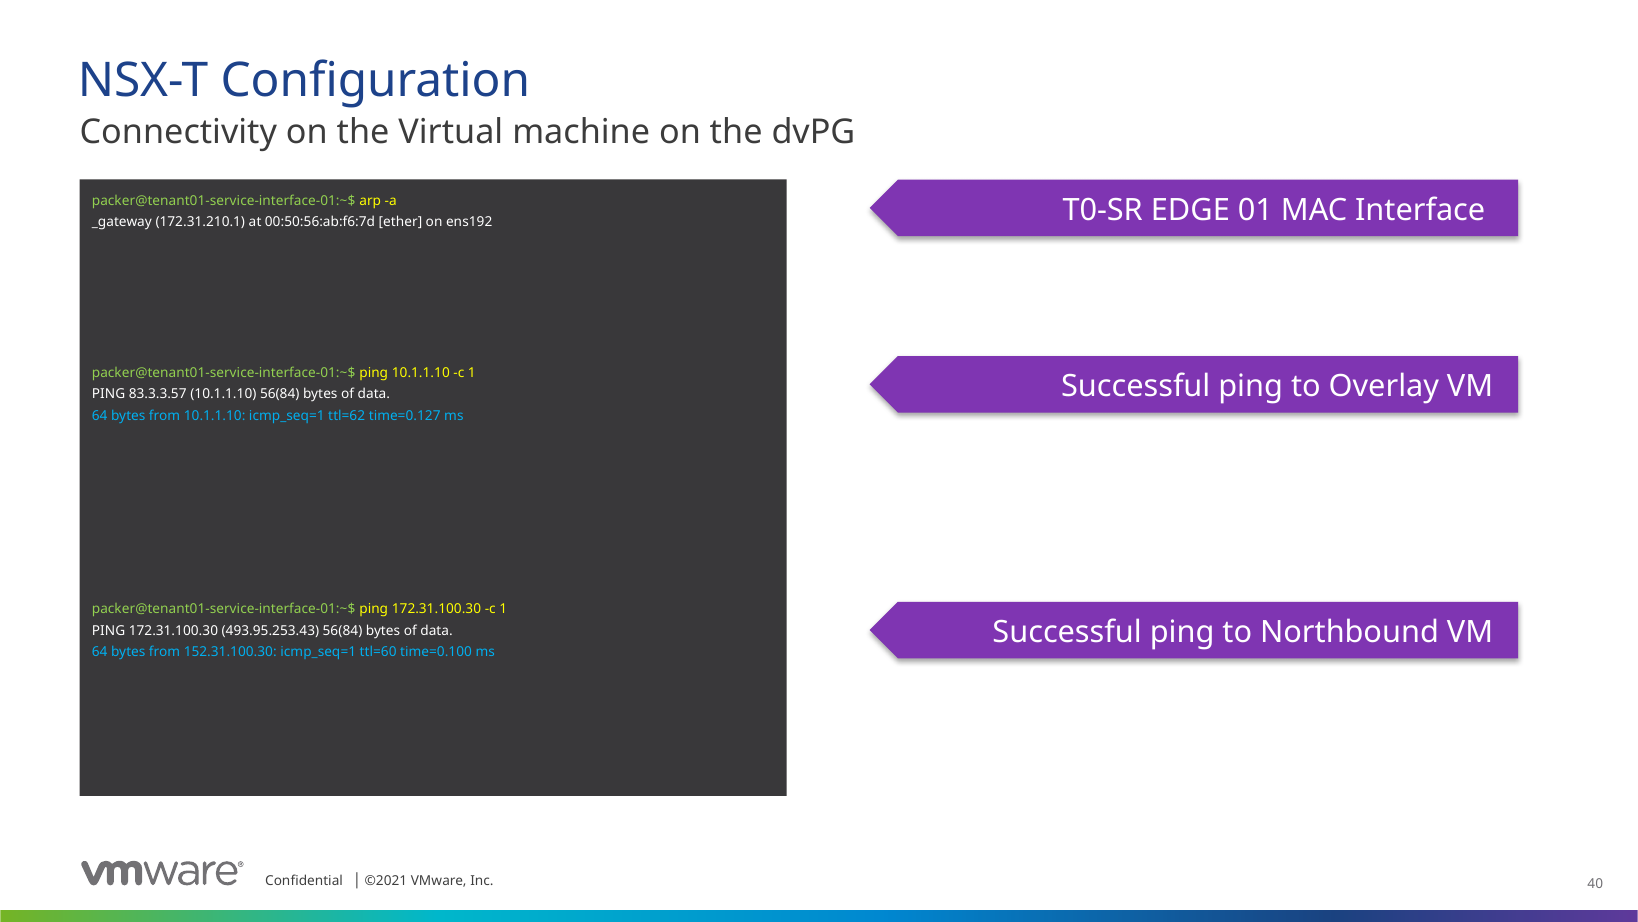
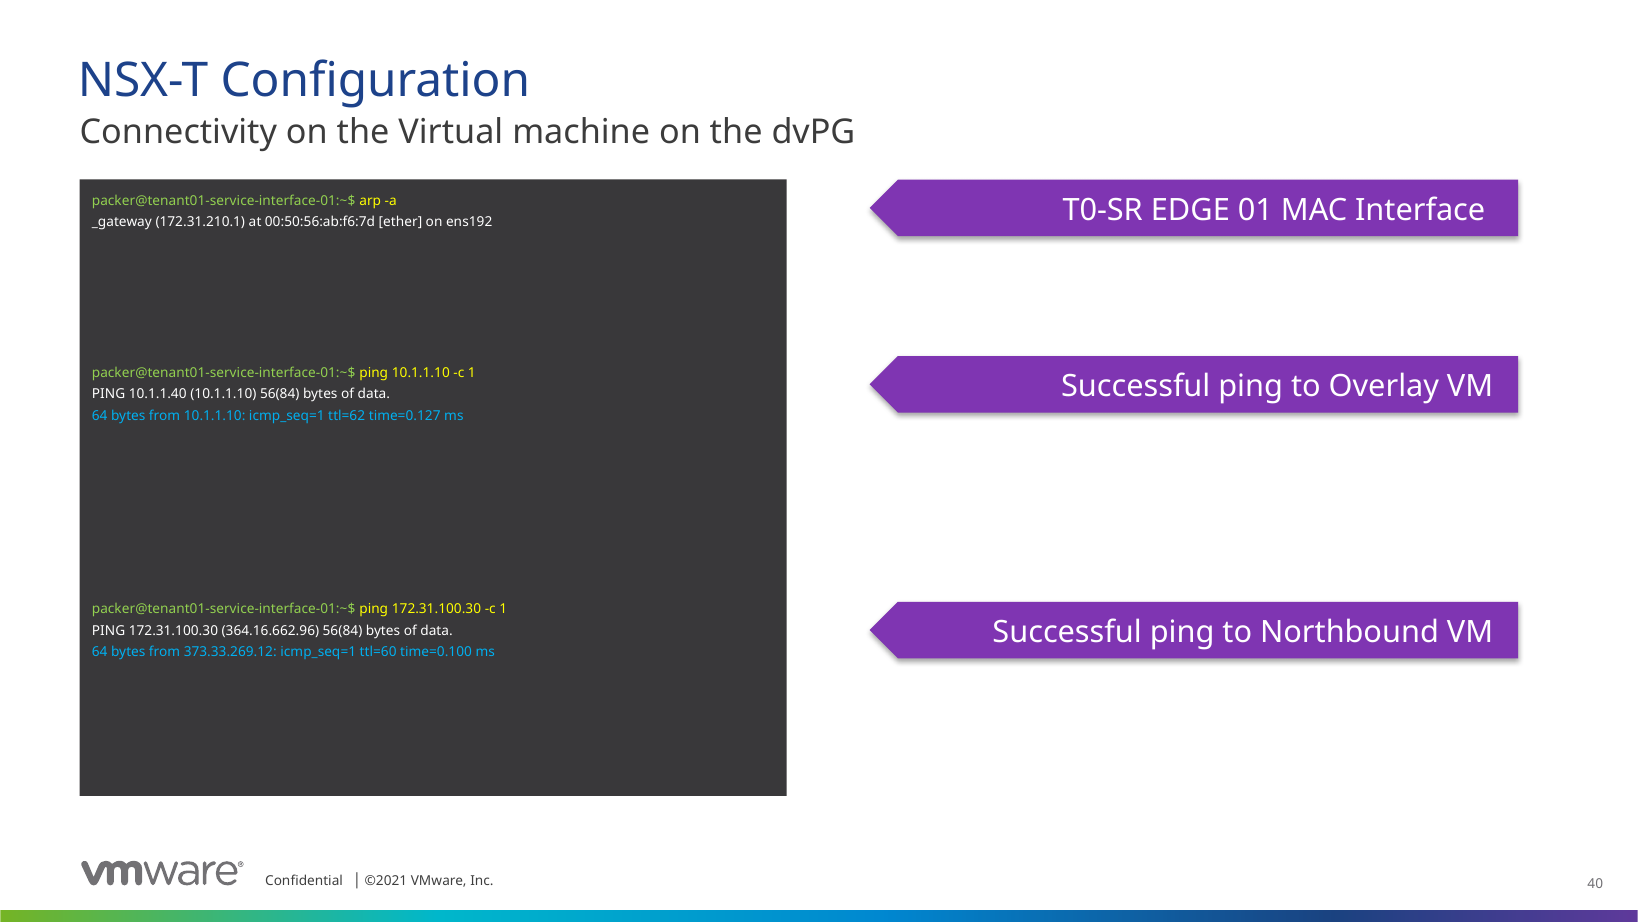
83.3.3.57: 83.3.3.57 -> 10.1.1.40 (158, 394)
493.95.253.43: 493.95.253.43 -> 364.16.662.96 (270, 630)
152.31.100.30: 152.31.100.30 -> 373.33.269.12 (230, 652)
